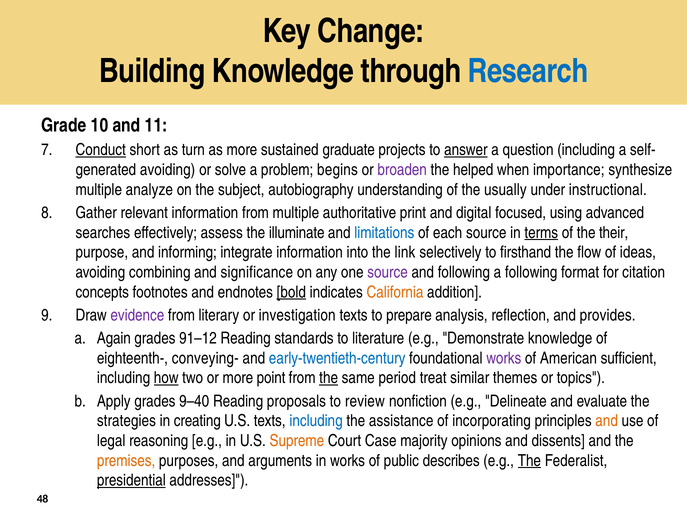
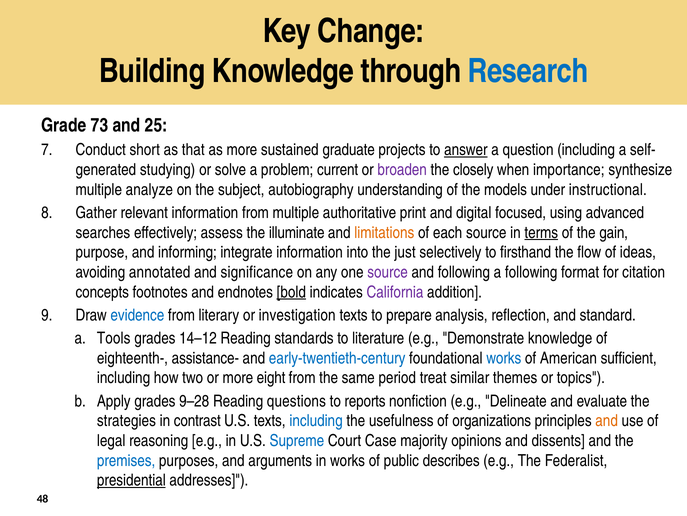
10: 10 -> 73 (100, 125)
11: 11 -> 25 (156, 125)
Conduct underline: present -> none (101, 150)
turn: turn -> that (193, 150)
avoiding: avoiding -> studying (168, 170)
begins: begins -> current (338, 170)
helped: helped -> closely (473, 170)
usually: usually -> models (505, 189)
limitations colour: blue -> orange (384, 232)
their: their -> gain (614, 232)
link: link -> just (405, 252)
combining: combining -> annotated (160, 272)
California colour: orange -> purple (395, 292)
evidence colour: purple -> blue (137, 315)
provides: provides -> standard (608, 315)
Again: Again -> Tools (114, 338)
91–12: 91–12 -> 14–12 (198, 338)
conveying-: conveying- -> assistance- (205, 358)
works colour: purple -> blue (504, 358)
how underline: present -> none (166, 377)
point: point -> eight (271, 377)
the underline: present -> none (329, 377)
9–40: 9–40 -> 9–28 (194, 401)
proposals: proposals -> questions (296, 401)
review: review -> reports (365, 401)
creating: creating -> contrast (197, 420)
assistance: assistance -> usefulness (401, 420)
incorporating: incorporating -> organizations (492, 420)
Supreme colour: orange -> blue (297, 440)
premises colour: orange -> blue (126, 460)
The underline: present -> none (529, 460)
